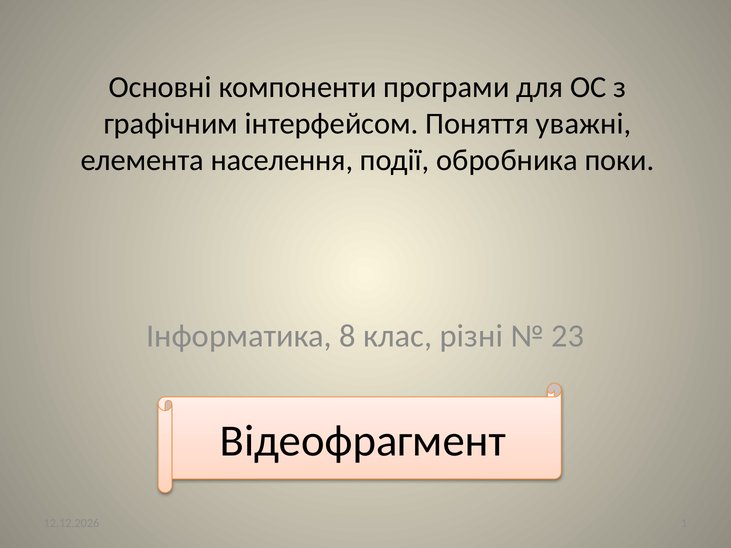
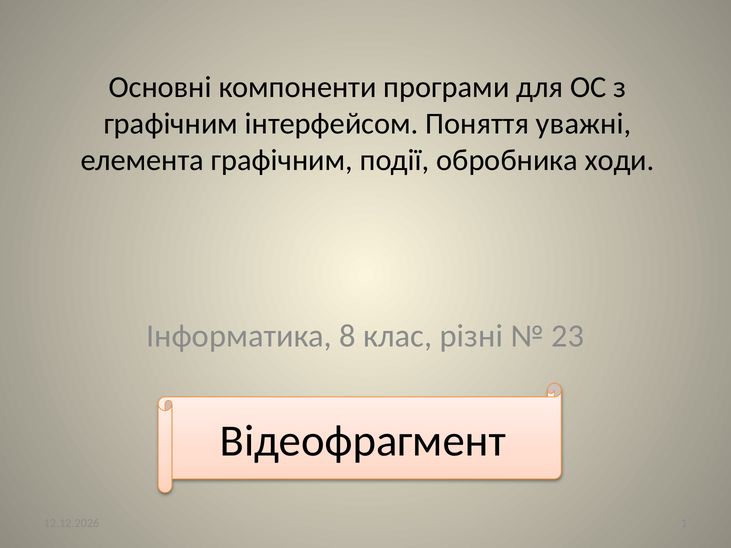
елемента населення: населення -> графічним (282, 160)
поки: поки -> ходи (620, 160)
